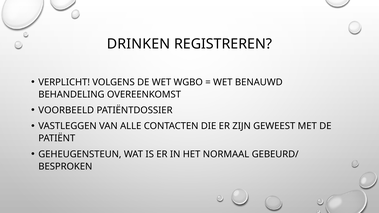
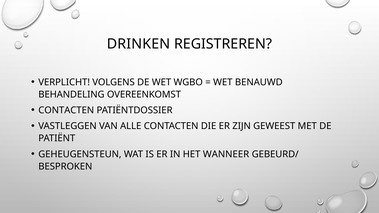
VOORBEELD: VOORBEELD -> CONTACTEN (66, 110)
NORMAAL: NORMAAL -> WANNEER (226, 154)
